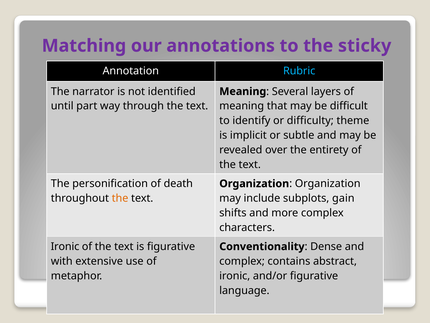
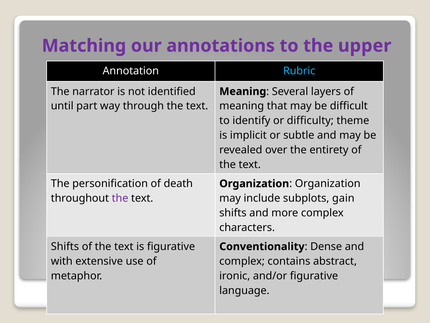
sticky: sticky -> upper (365, 46)
the colour: orange -> purple (120, 198)
Ironic: Ironic -> Shifts (65, 246)
